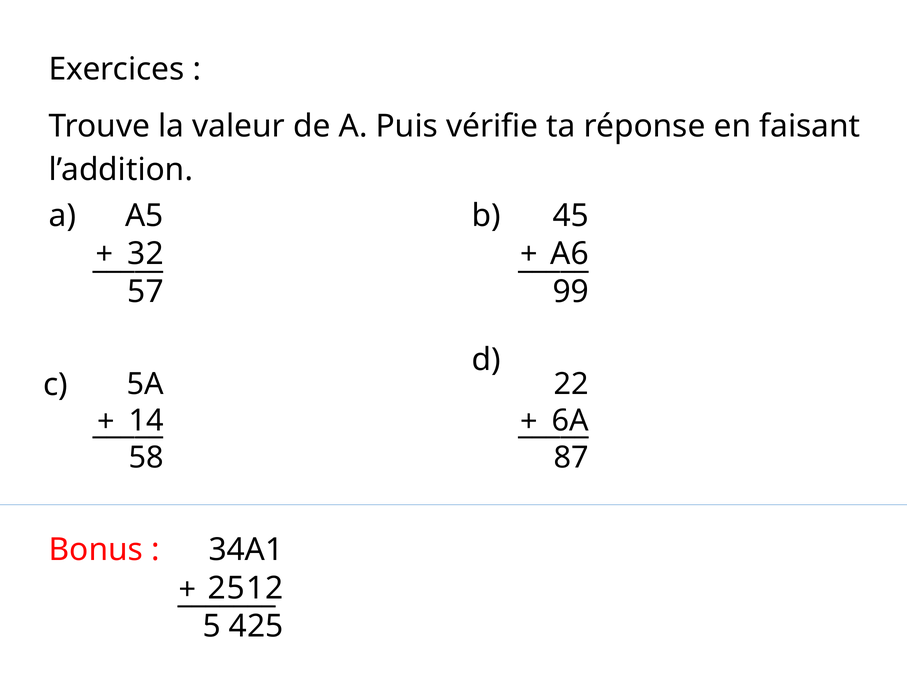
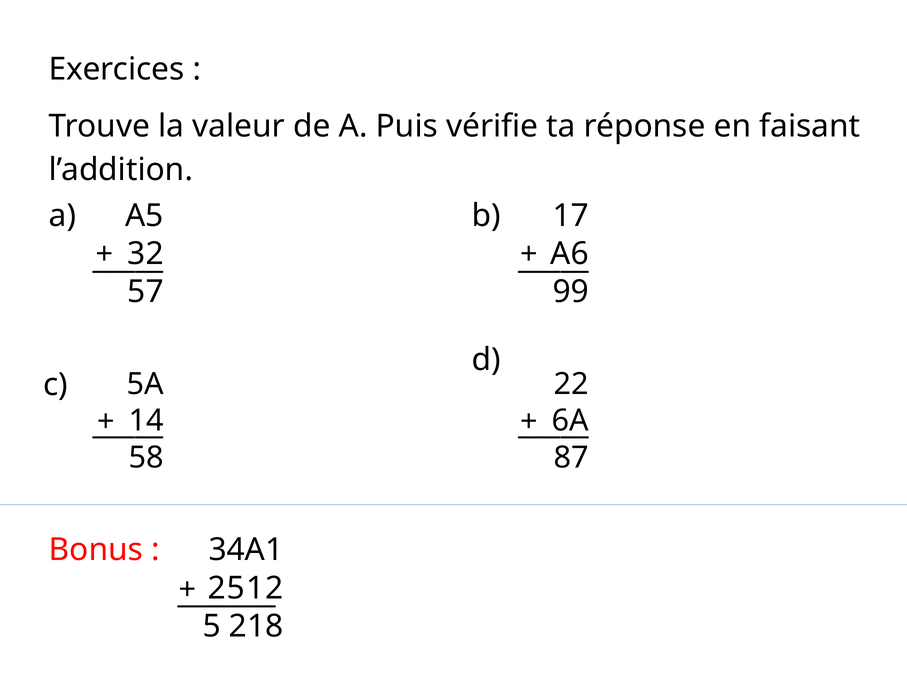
45: 45 -> 17 (571, 216)
425: 425 -> 218 (256, 626)
